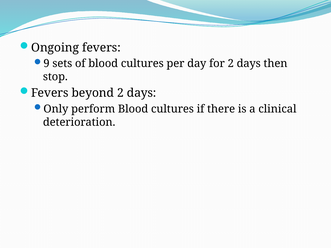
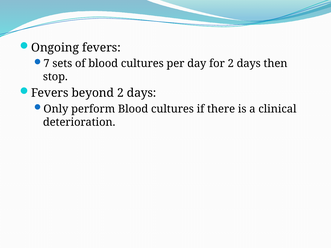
9: 9 -> 7 (46, 64)
